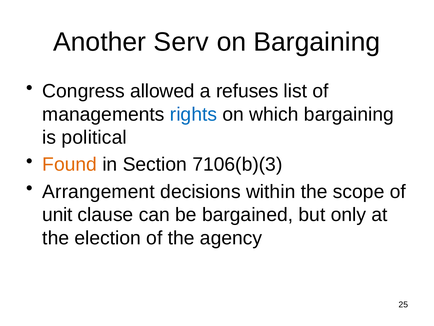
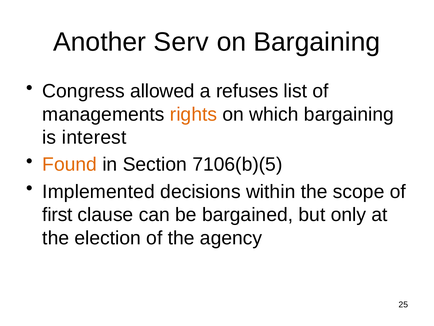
rights colour: blue -> orange (194, 114)
political: political -> interest (94, 137)
7106(b)(3: 7106(b)(3 -> 7106(b)(5 (237, 164)
Arrangement: Arrangement -> Implemented (99, 191)
unit: unit -> first (57, 215)
